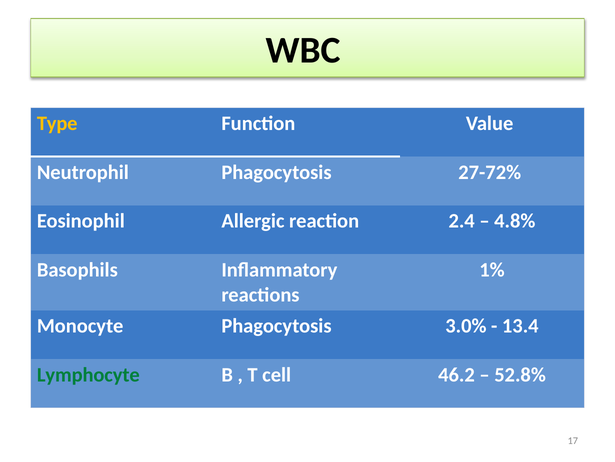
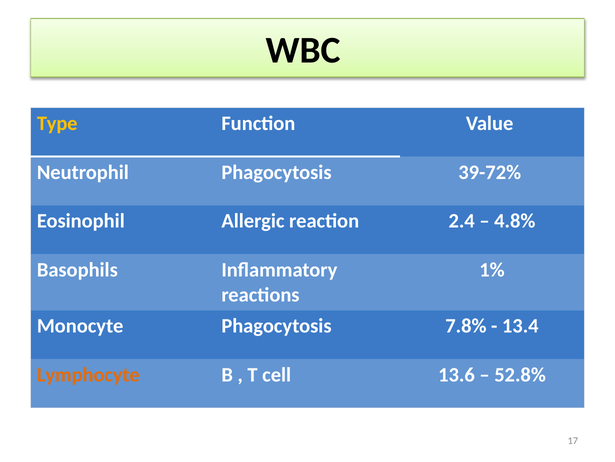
27-72%: 27-72% -> 39-72% (490, 172)
3.0%: 3.0% -> 7.8% (466, 326)
Lymphocyte colour: green -> orange (88, 374)
46.2: 46.2 -> 13.6 (457, 374)
